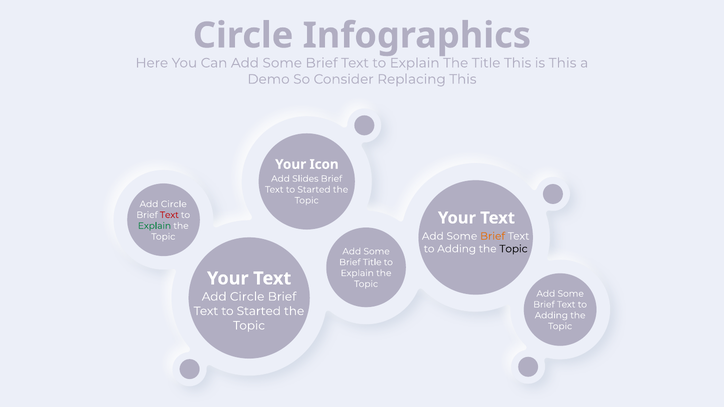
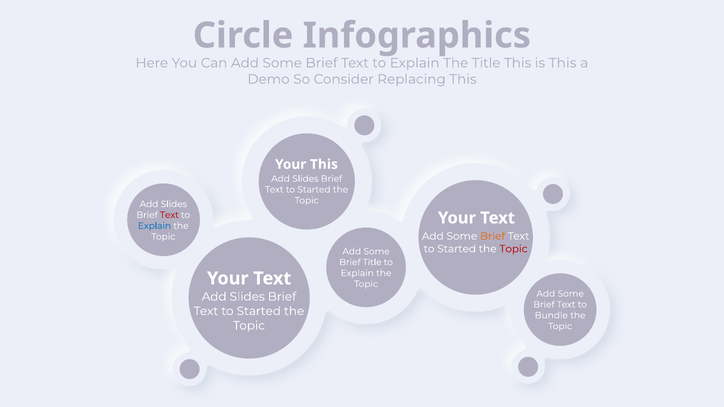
Your Icon: Icon -> This (324, 164)
Circle: Circle -> Slides (174, 204)
Explain colour: green -> blue (154, 226)
Adding: Adding -> Started (457, 249)
Topic colour: black -> red (513, 249)
Circle: Circle -> Slides (247, 297)
Adding: Adding -> Bundle (551, 316)
